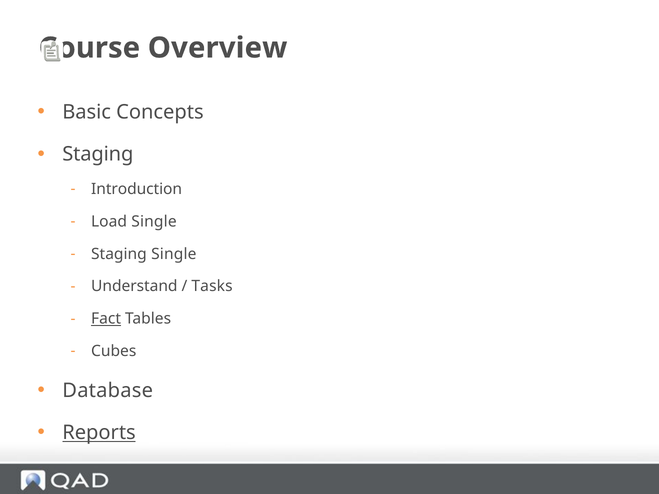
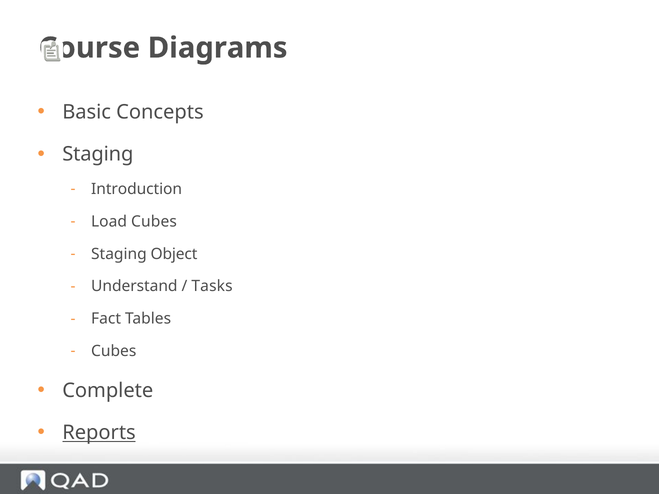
Overview: Overview -> Diagrams (218, 48)
Load Single: Single -> Cubes (154, 222)
Staging Single: Single -> Object (174, 254)
Fact underline: present -> none (106, 319)
Database: Database -> Complete (108, 391)
